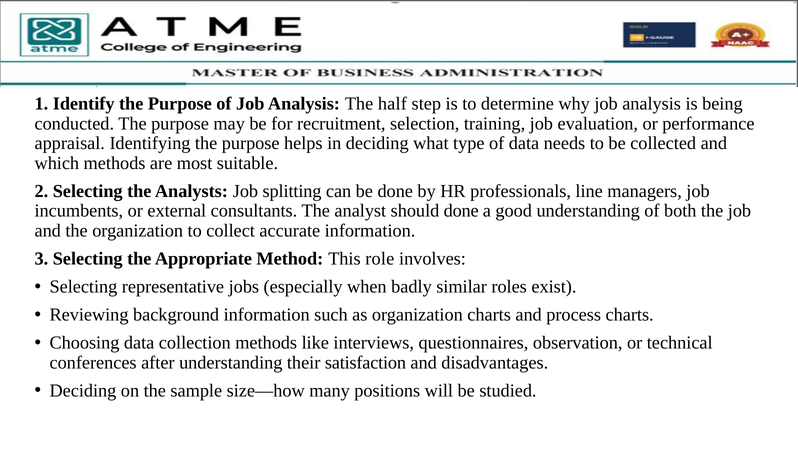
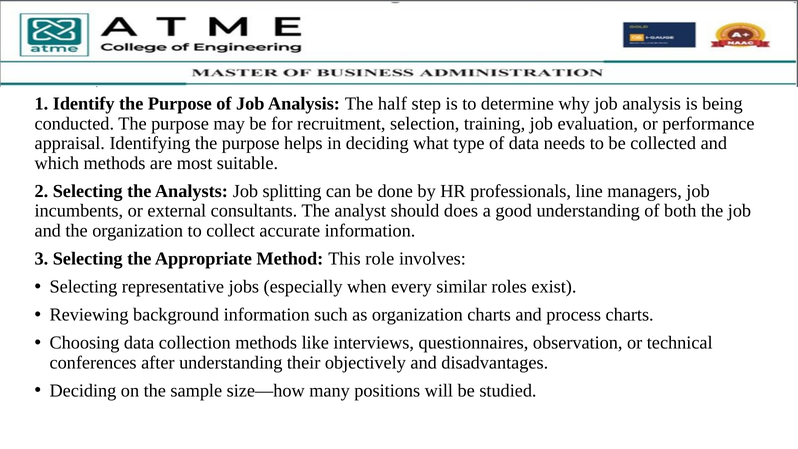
should done: done -> does (461, 211)
badly: badly -> every (411, 287)
satisfaction: satisfaction -> objectively (365, 362)
